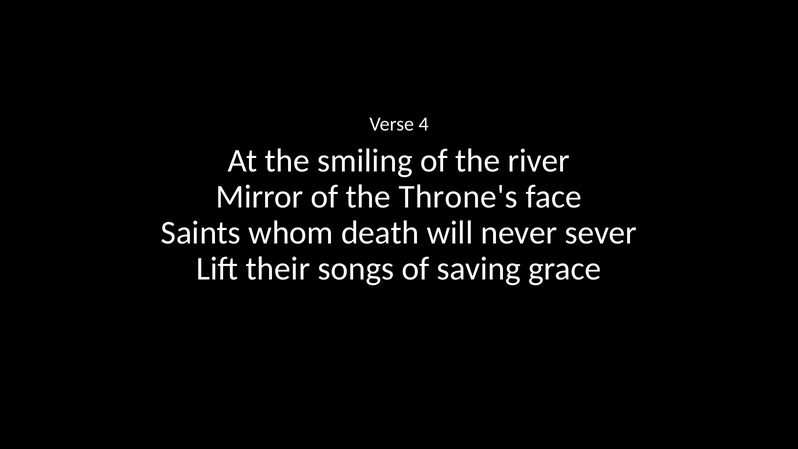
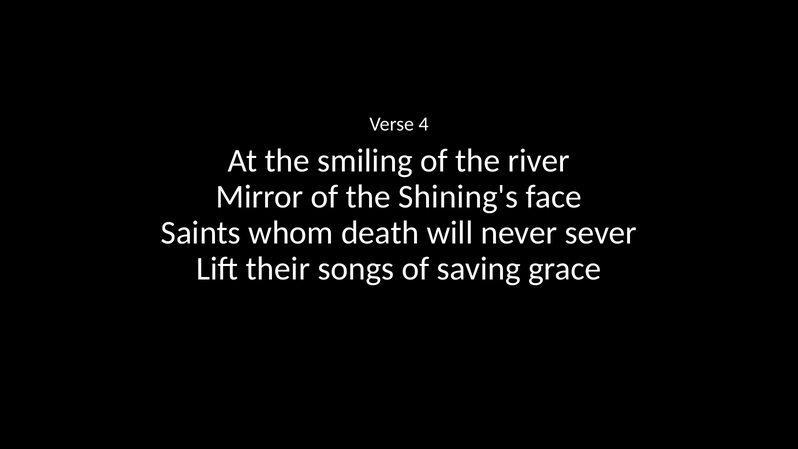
Throne's: Throne's -> Shining's (458, 197)
